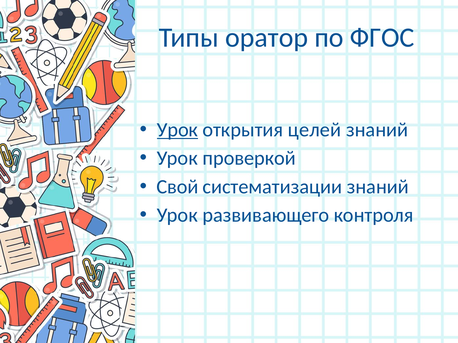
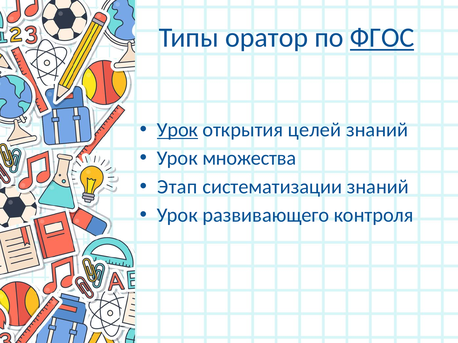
ФГОС underline: none -> present (382, 38)
проверкой: проверкой -> множества (249, 158)
Свой: Свой -> Этап (177, 187)
